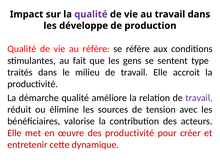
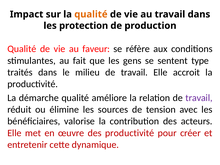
qualité colour: purple -> orange (91, 14)
développe: développe -> protection (84, 26)
au réfère: réfère -> faveur (96, 49)
